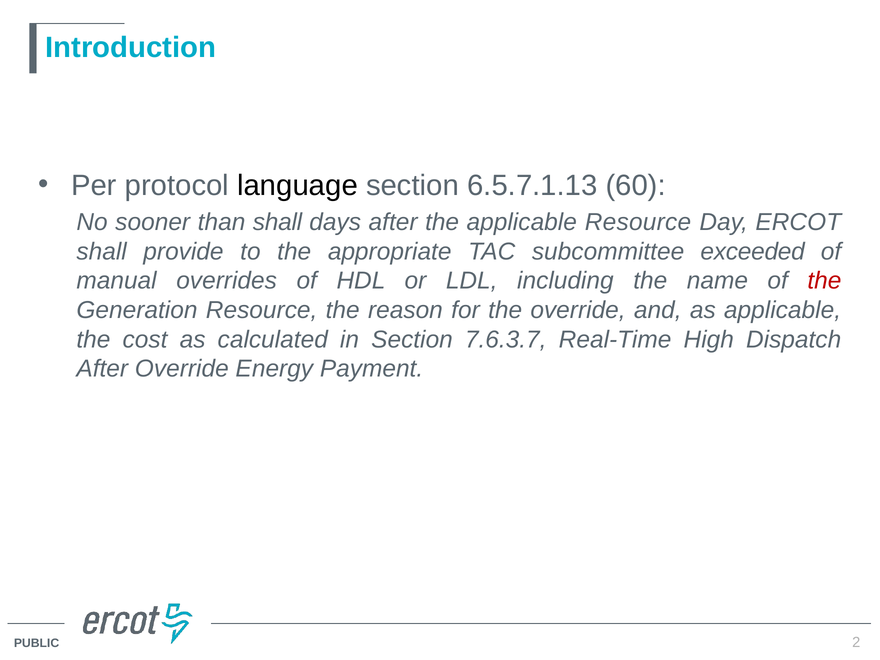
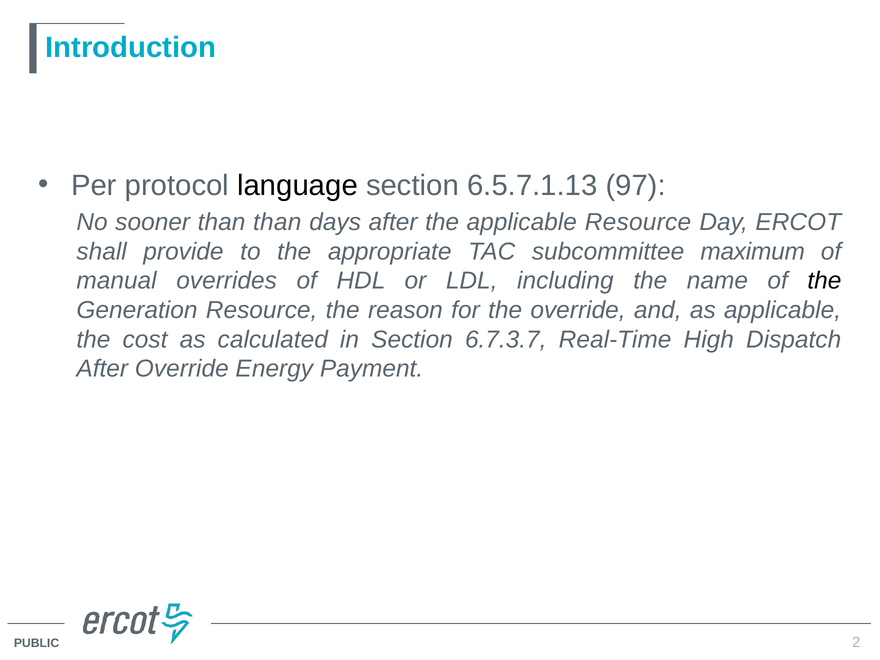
60: 60 -> 97 (636, 185)
than shall: shall -> than (277, 222)
exceeded: exceeded -> maximum (753, 251)
the colour: red -> black (824, 281)
7.6.3.7: 7.6.3.7 -> 6.7.3.7 (506, 340)
